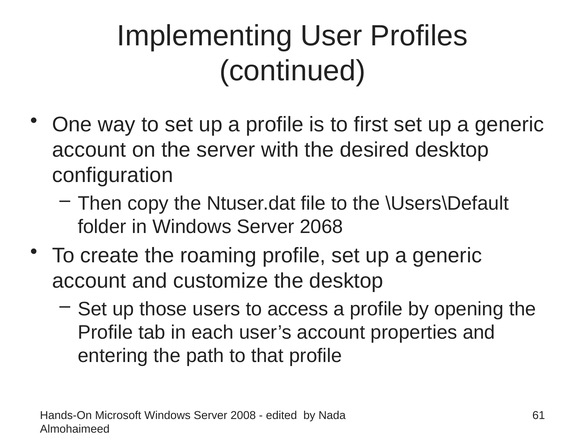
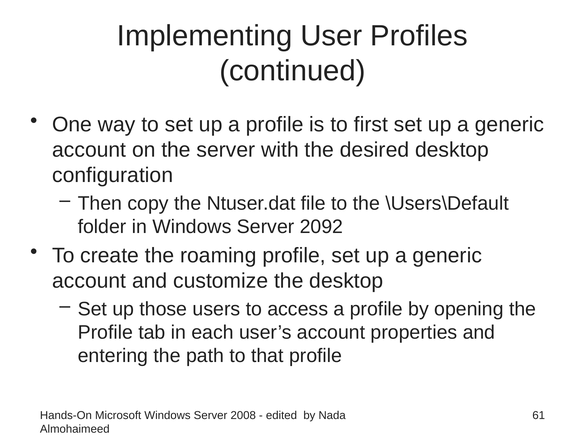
2068: 2068 -> 2092 (321, 227)
